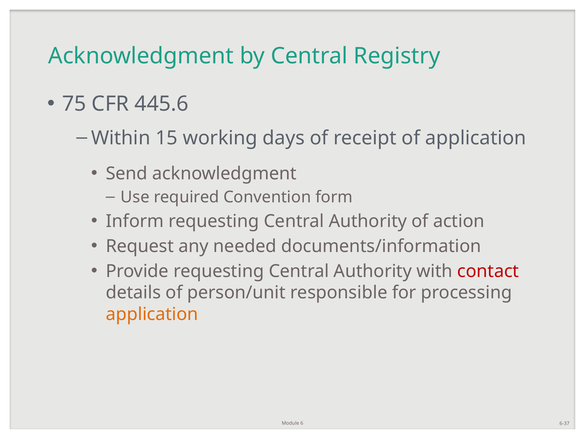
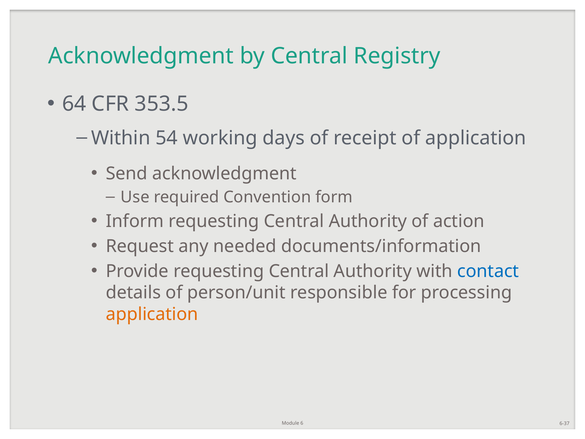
75: 75 -> 64 (74, 104)
445.6: 445.6 -> 353.5 (162, 104)
15: 15 -> 54 (167, 138)
contact colour: red -> blue (488, 271)
